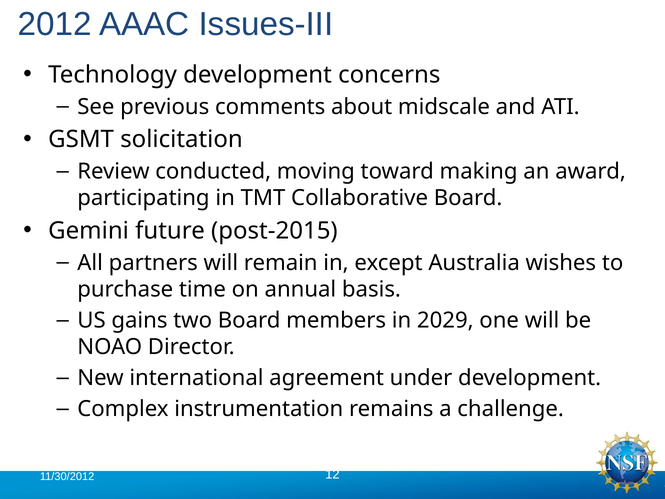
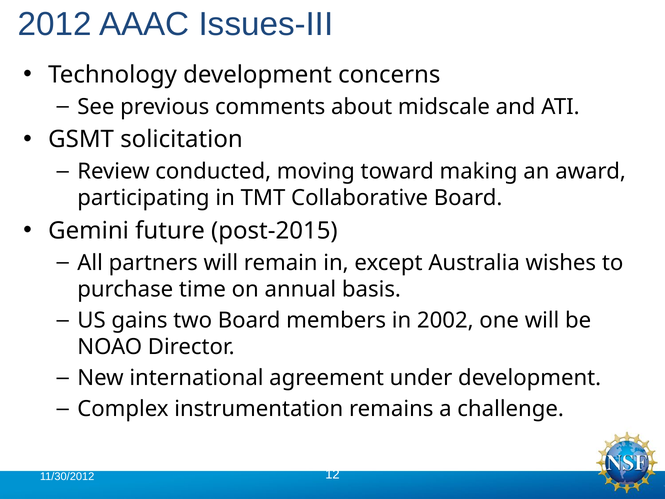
2029: 2029 -> 2002 (445, 320)
